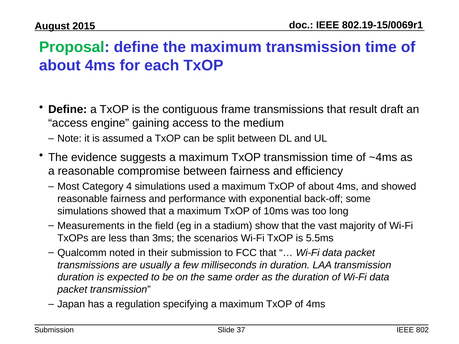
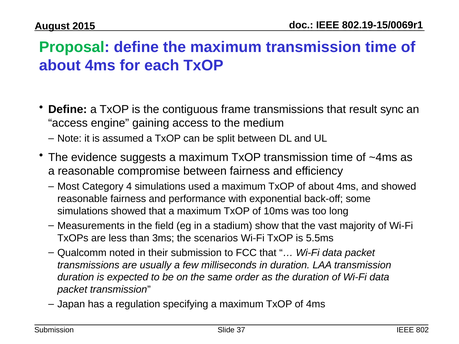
draft: draft -> sync (392, 109)
